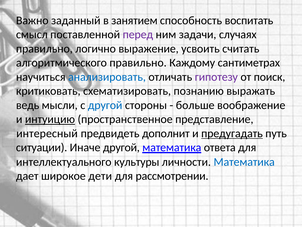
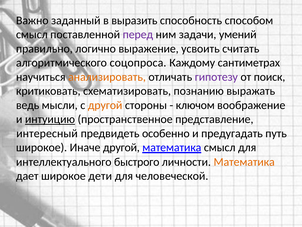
занятием: занятием -> выразить (134, 20)
воспитать: воспитать -> способом (249, 20)
случаях: случаях -> умений (238, 34)
алгоритмического правильно: правильно -> соцопроса (138, 63)
анализировать colour: blue -> orange (107, 77)
другой colour: blue -> orange (105, 105)
больше: больше -> ключом (195, 105)
дополнит: дополнит -> особенно (166, 133)
предугадать underline: present -> none (232, 133)
ситуации: ситуации -> широкое (42, 147)
математика ответа: ответа -> смысл (220, 147)
культуры: культуры -> быстрого (137, 162)
Математика colour: blue -> orange (244, 162)
рассмотрении: рассмотрении -> человеческой (172, 176)
